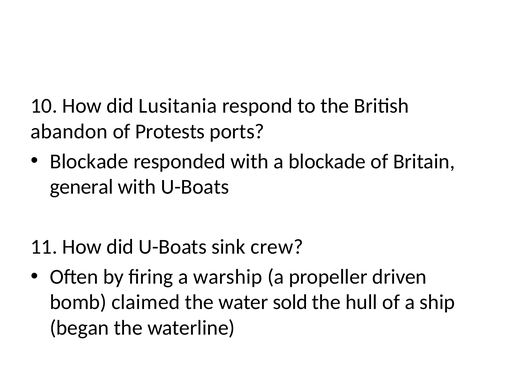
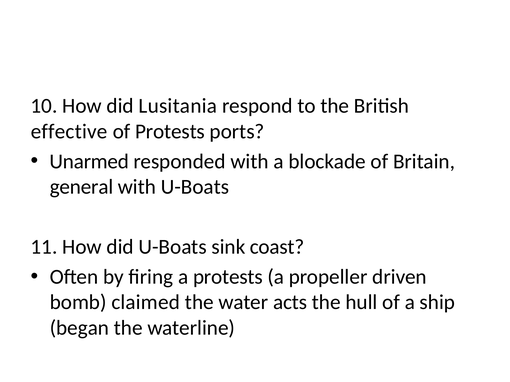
abandon: abandon -> effective (69, 132)
Blockade: Blockade -> Unarmed (89, 162)
crew: crew -> coast (277, 247)
a warship: warship -> protests (228, 277)
sold: sold -> acts (290, 303)
